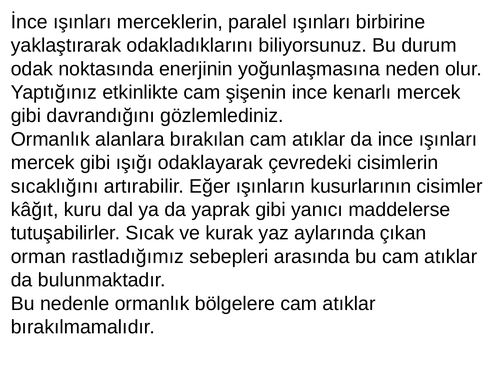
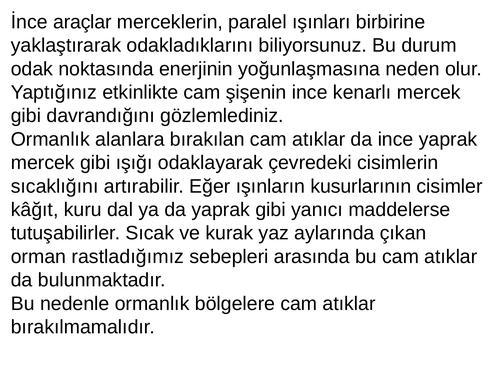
İnce ışınları: ışınları -> araçlar (82, 22)
ince ışınları: ışınları -> yaprak (448, 139)
